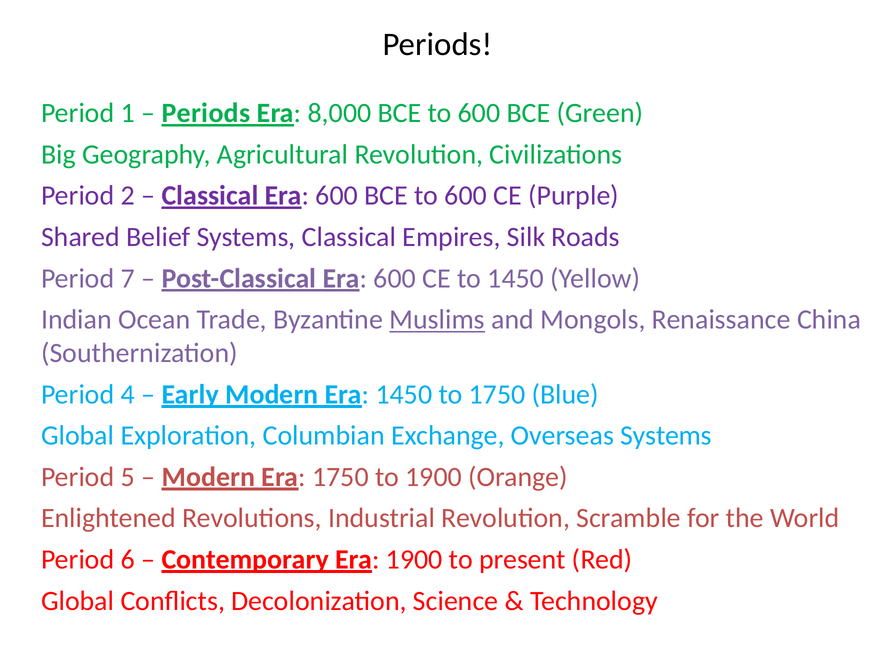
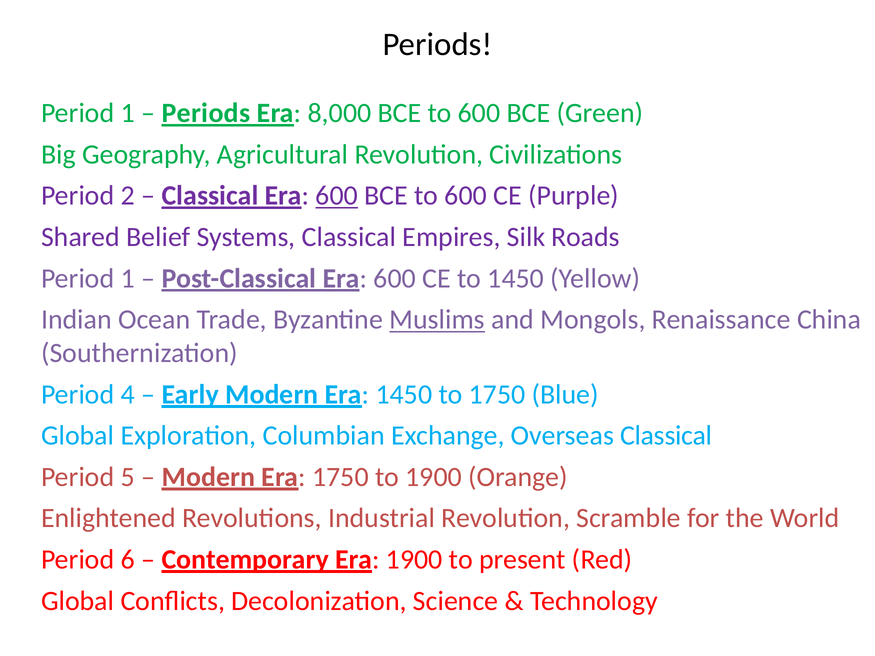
600 underline: none -> present (337, 196)
7: 7 -> 1 (128, 278)
Overseas Systems: Systems -> Classical (666, 436)
